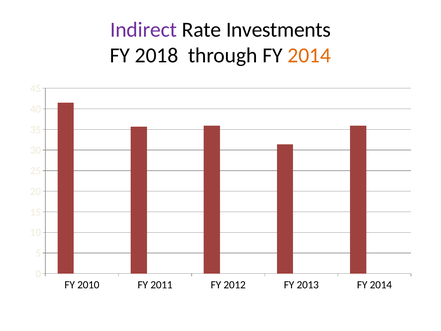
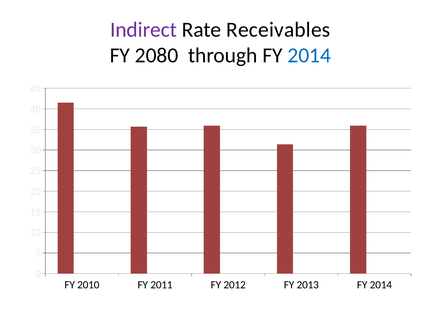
Investments: Investments -> Receivables (278, 30)
2018: 2018 -> 2080 (157, 56)
2014 colour: orange -> blue (309, 56)
